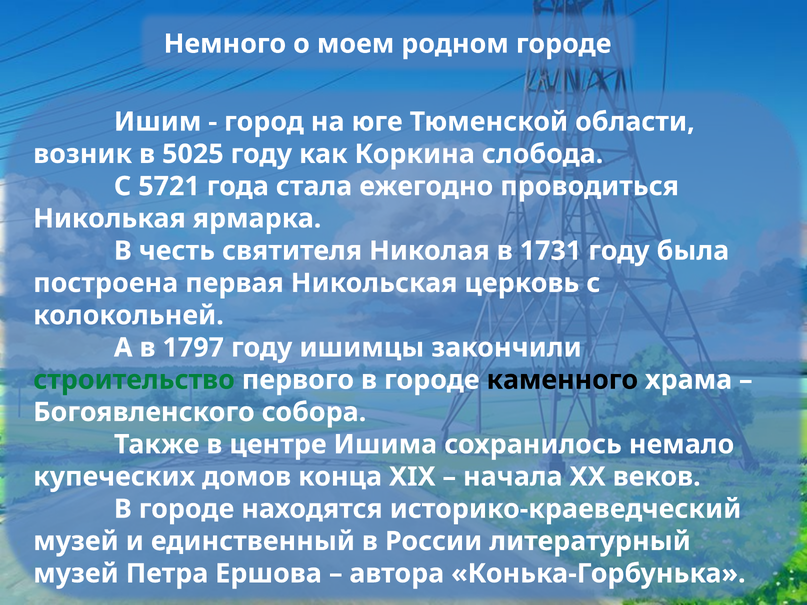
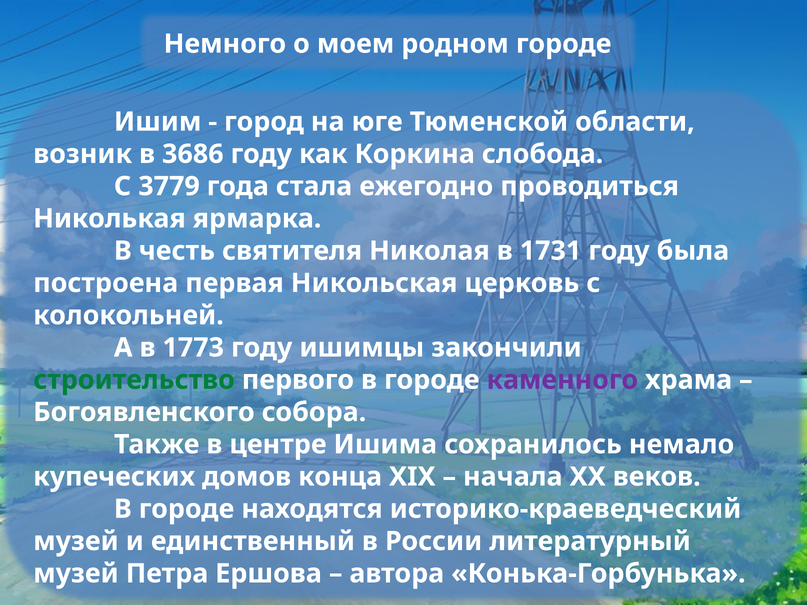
5025: 5025 -> 3686 (193, 154)
5721: 5721 -> 3779 (169, 186)
1797: 1797 -> 1773 (193, 348)
каменного colour: black -> purple (562, 380)
